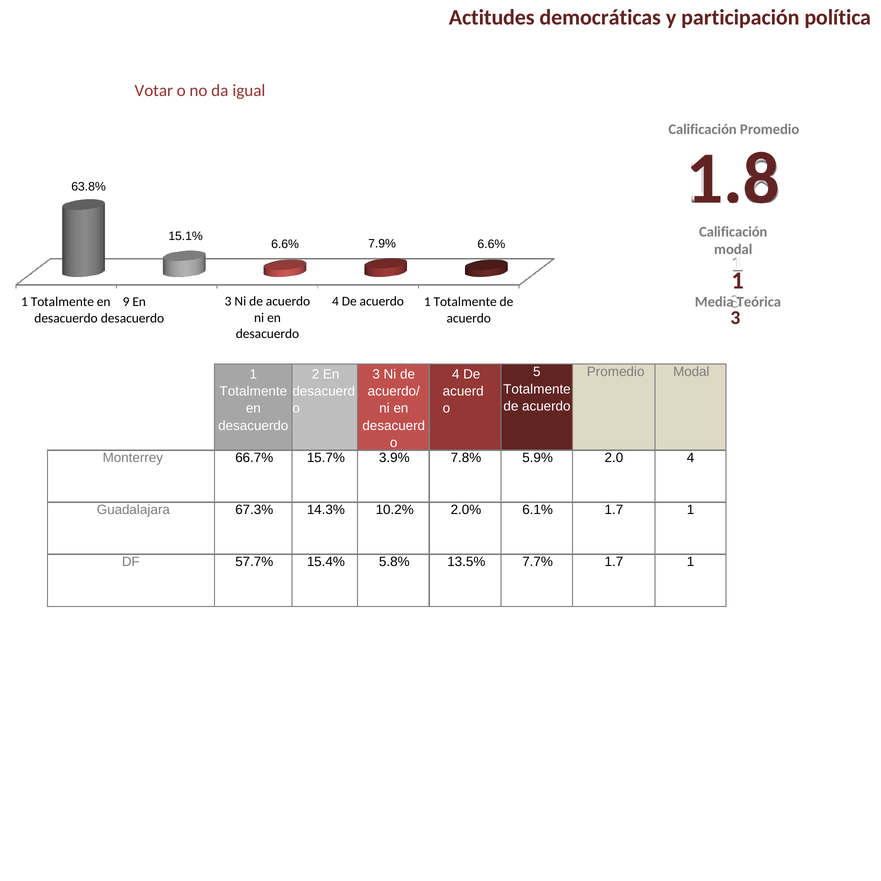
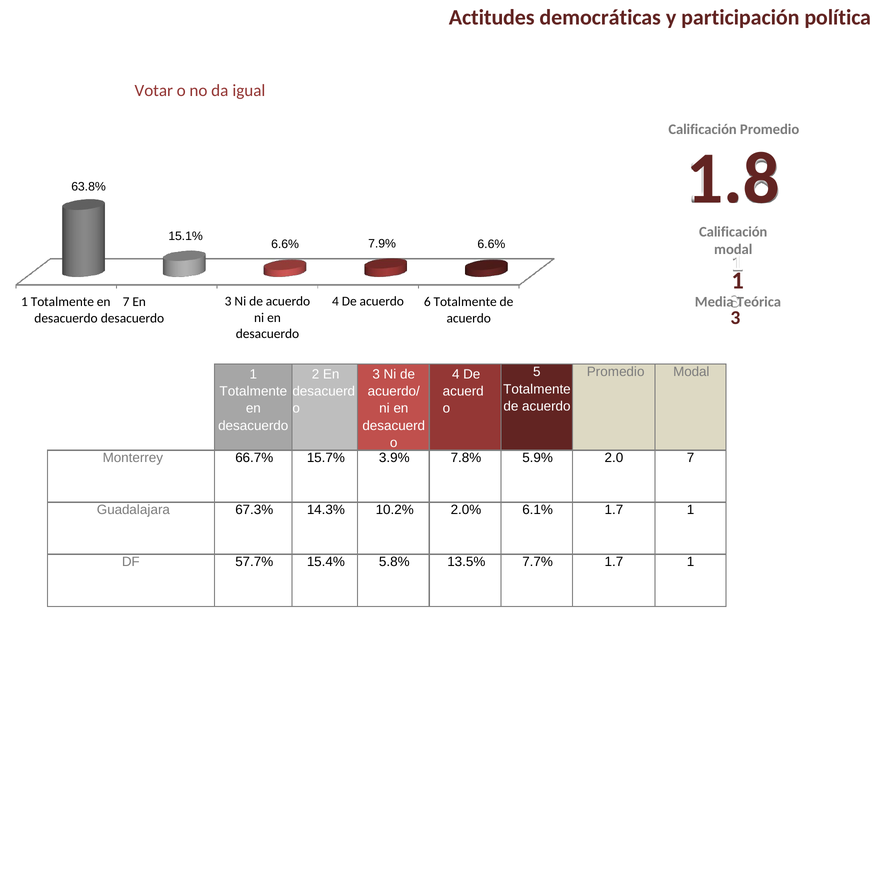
acuerdo 1: 1 -> 6 (427, 302)
en 9: 9 -> 7 (126, 302)
2.0 4: 4 -> 7 (691, 458)
